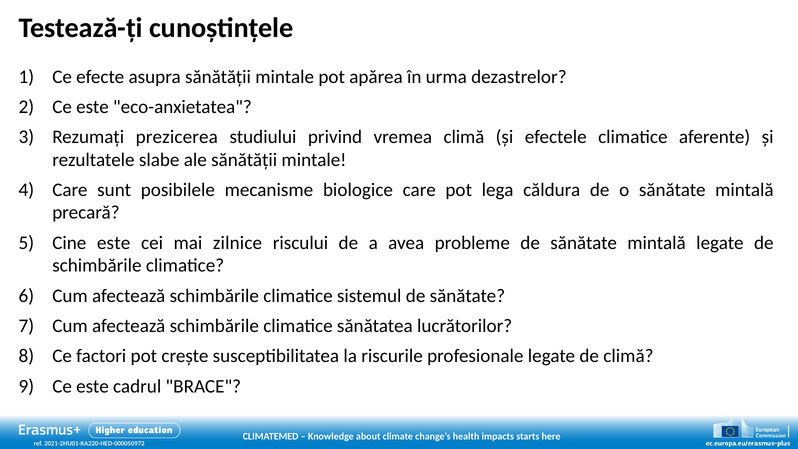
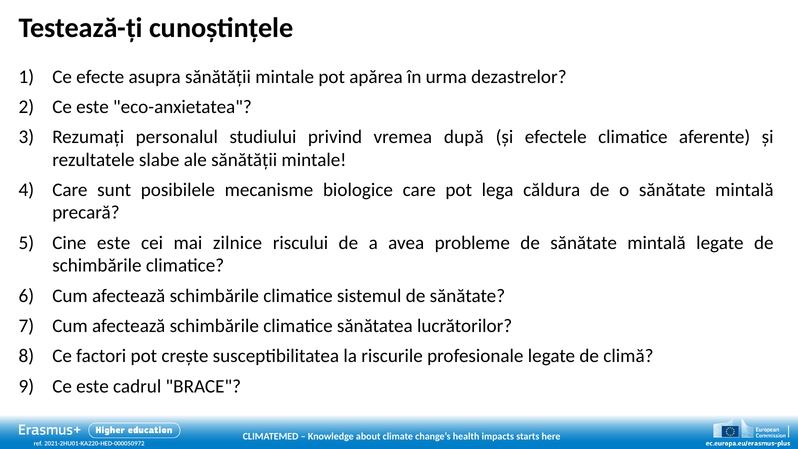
prezicerea: prezicerea -> personalul (177, 137)
vremea climă: climă -> după (464, 137)
